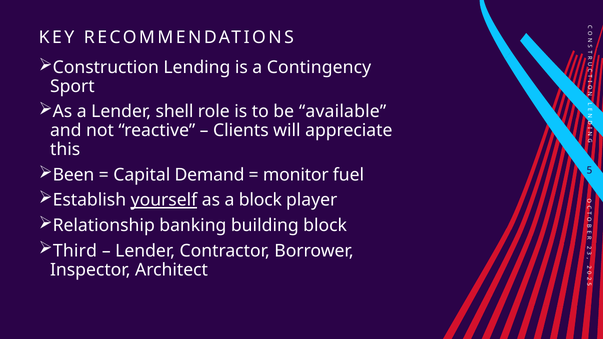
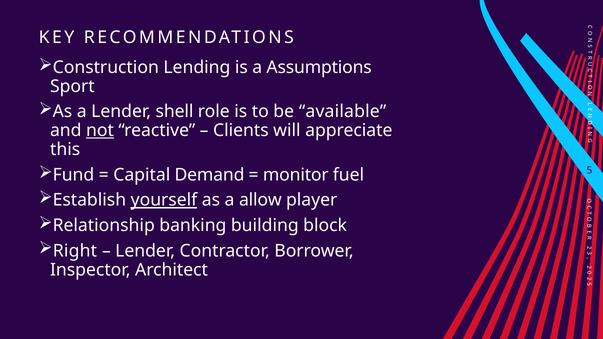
Contingency: Contingency -> Assumptions (319, 67)
not underline: none -> present (100, 131)
Been: Been -> Fund (73, 175)
a block: block -> allow (260, 200)
Third: Third -> Right (75, 251)
